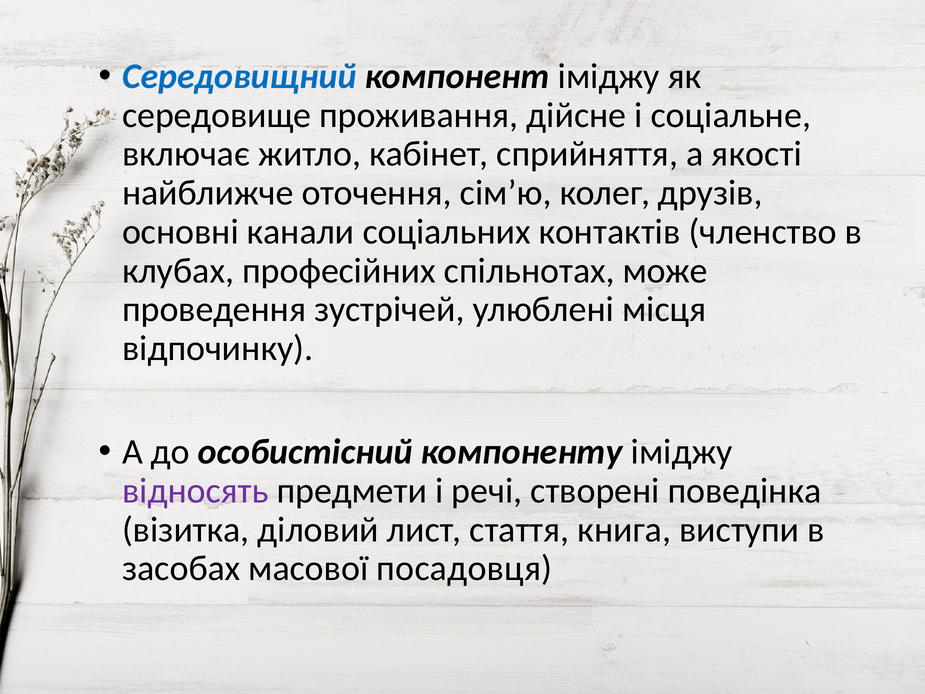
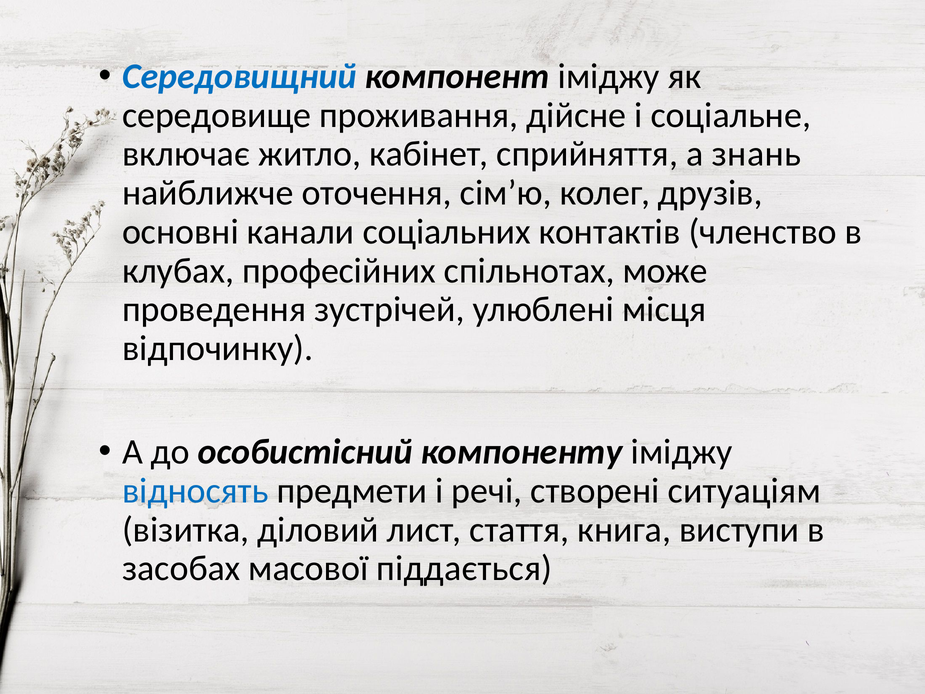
якості: якості -> знань (756, 154)
відносять colour: purple -> blue (195, 491)
поведінка: поведінка -> ситуаціям (744, 491)
посадовця: посадовця -> піддається (464, 568)
